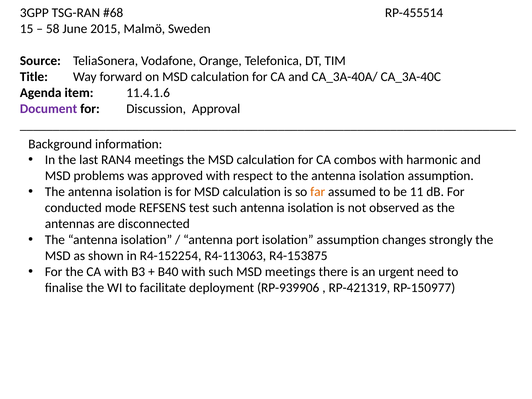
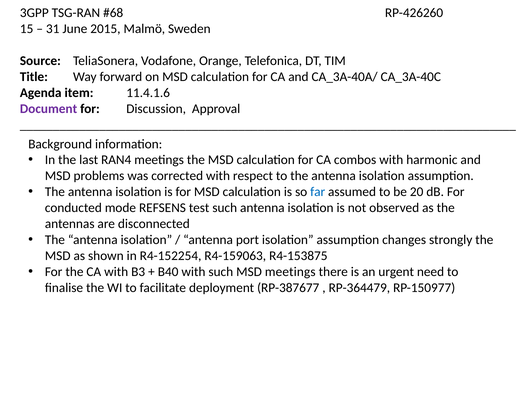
RP-455514: RP-455514 -> RP-426260 (414, 13)
58: 58 -> 31 (53, 29)
approved: approved -> corrected (177, 176)
far colour: orange -> blue (318, 192)
11: 11 -> 20 (417, 192)
R4-113063: R4-113063 -> R4-159063 (235, 256)
RP-939906: RP-939906 -> RP-387677 (288, 288)
RP-421319: RP-421319 -> RP-364479 (359, 288)
